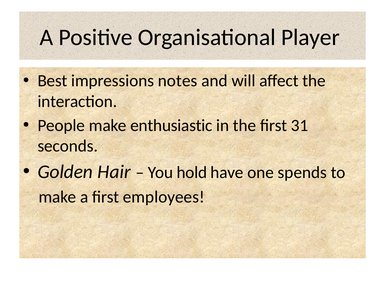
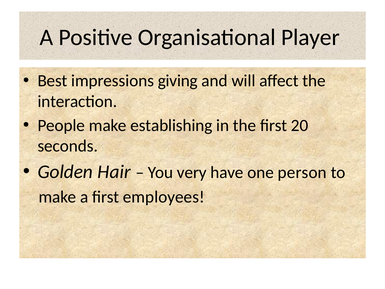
notes: notes -> giving (178, 81)
enthusiastic: enthusiastic -> establishing (171, 125)
31: 31 -> 20 (300, 125)
hold: hold -> very (192, 172)
spends: spends -> person (302, 172)
